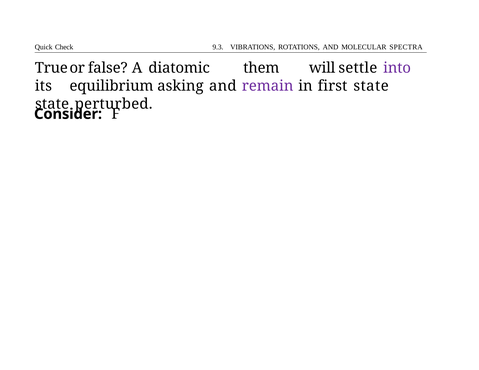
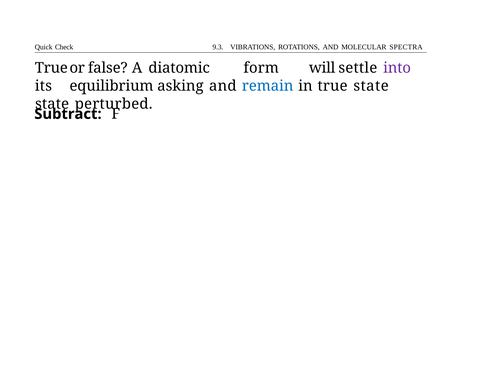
them: them -> form (261, 68)
remain colour: purple -> blue (268, 86)
first: first -> true (333, 86)
Consider: Consider -> Subtract (68, 114)
